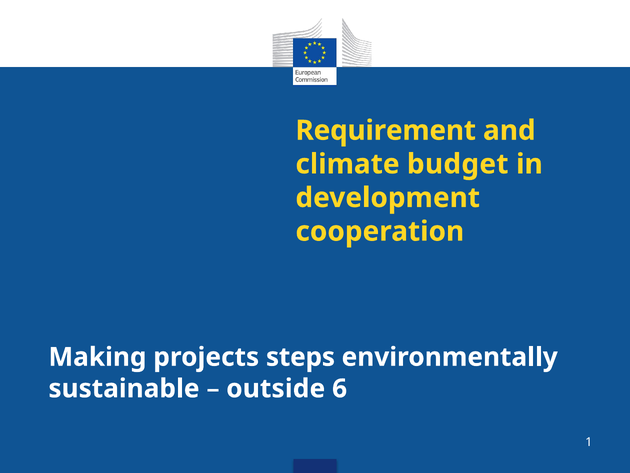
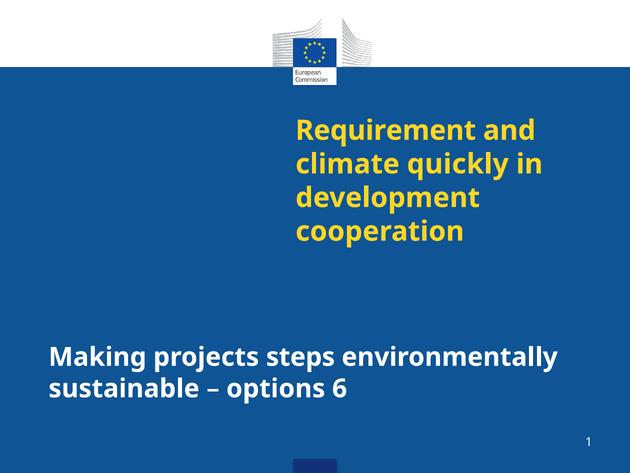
budget: budget -> quickly (458, 164)
outside: outside -> options (276, 388)
